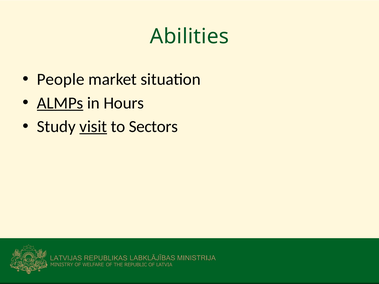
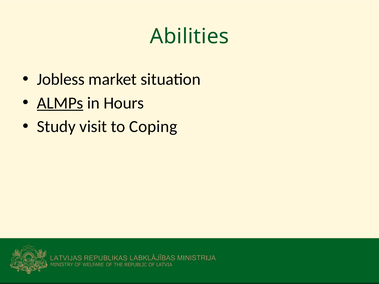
People: People -> Jobless (61, 80)
visit underline: present -> none (93, 127)
Sectors: Sectors -> Coping (153, 127)
